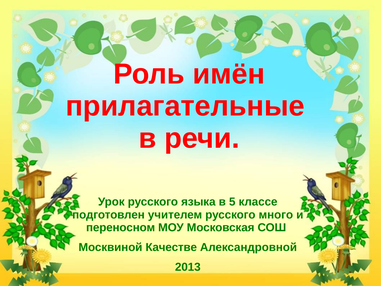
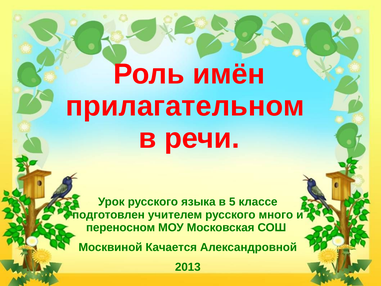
прилагательные: прилагательные -> прилагательном (185, 106)
Качестве: Качестве -> Качается (171, 247)
